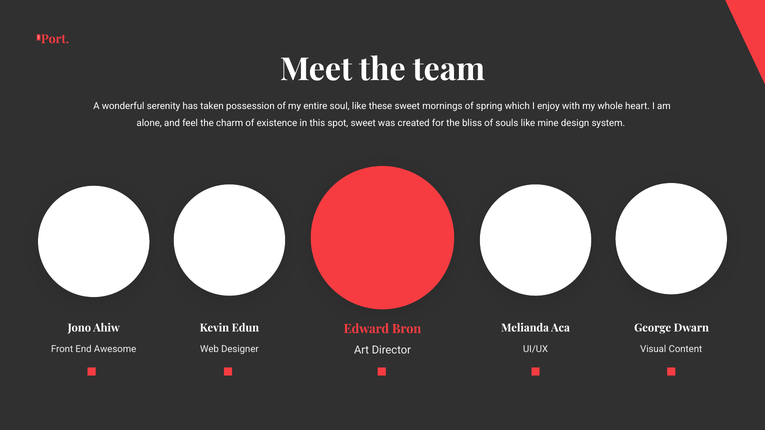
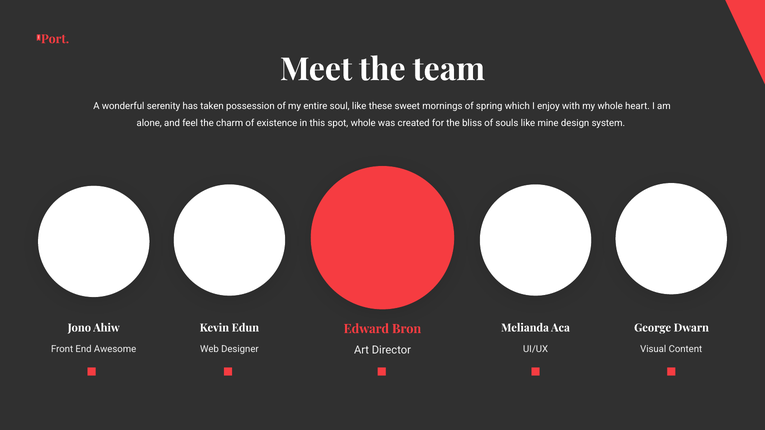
spot sweet: sweet -> whole (363, 123)
